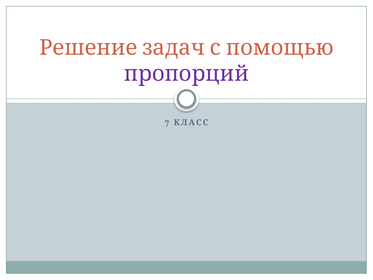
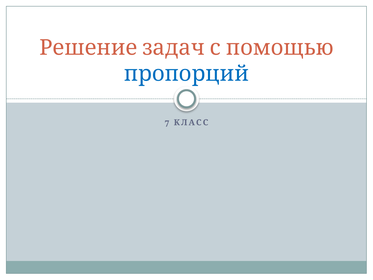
пропорций colour: purple -> blue (186, 74)
